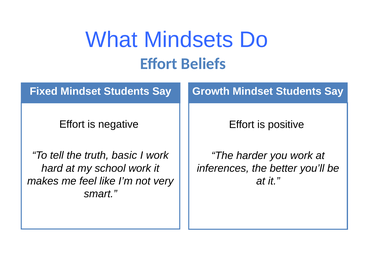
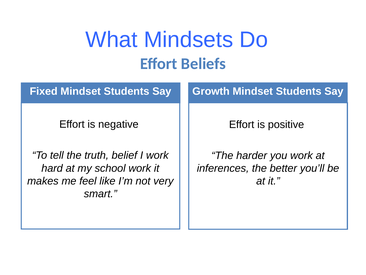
basic: basic -> belief (124, 155)
